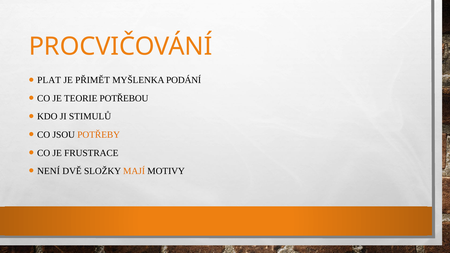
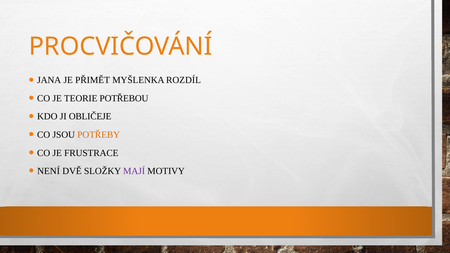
PLAT: PLAT -> JANA (49, 80)
PODÁNÍ: PODÁNÍ -> ROZDÍL (184, 80)
STIMULŮ: STIMULŮ -> OBLIČEJE (90, 117)
MAJÍ colour: orange -> purple (134, 171)
